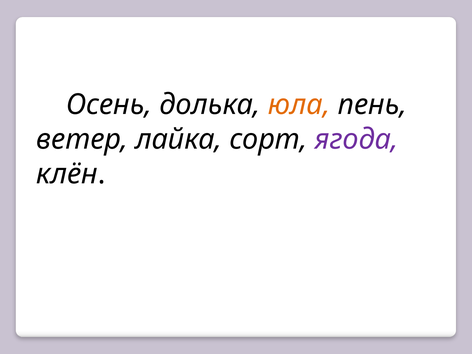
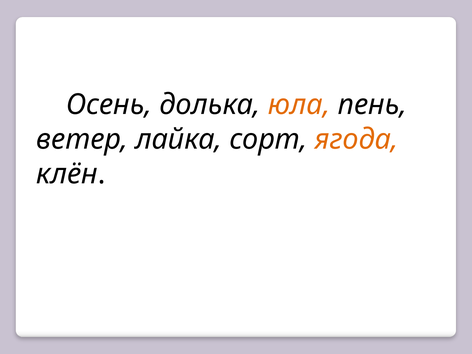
ягода colour: purple -> orange (357, 139)
